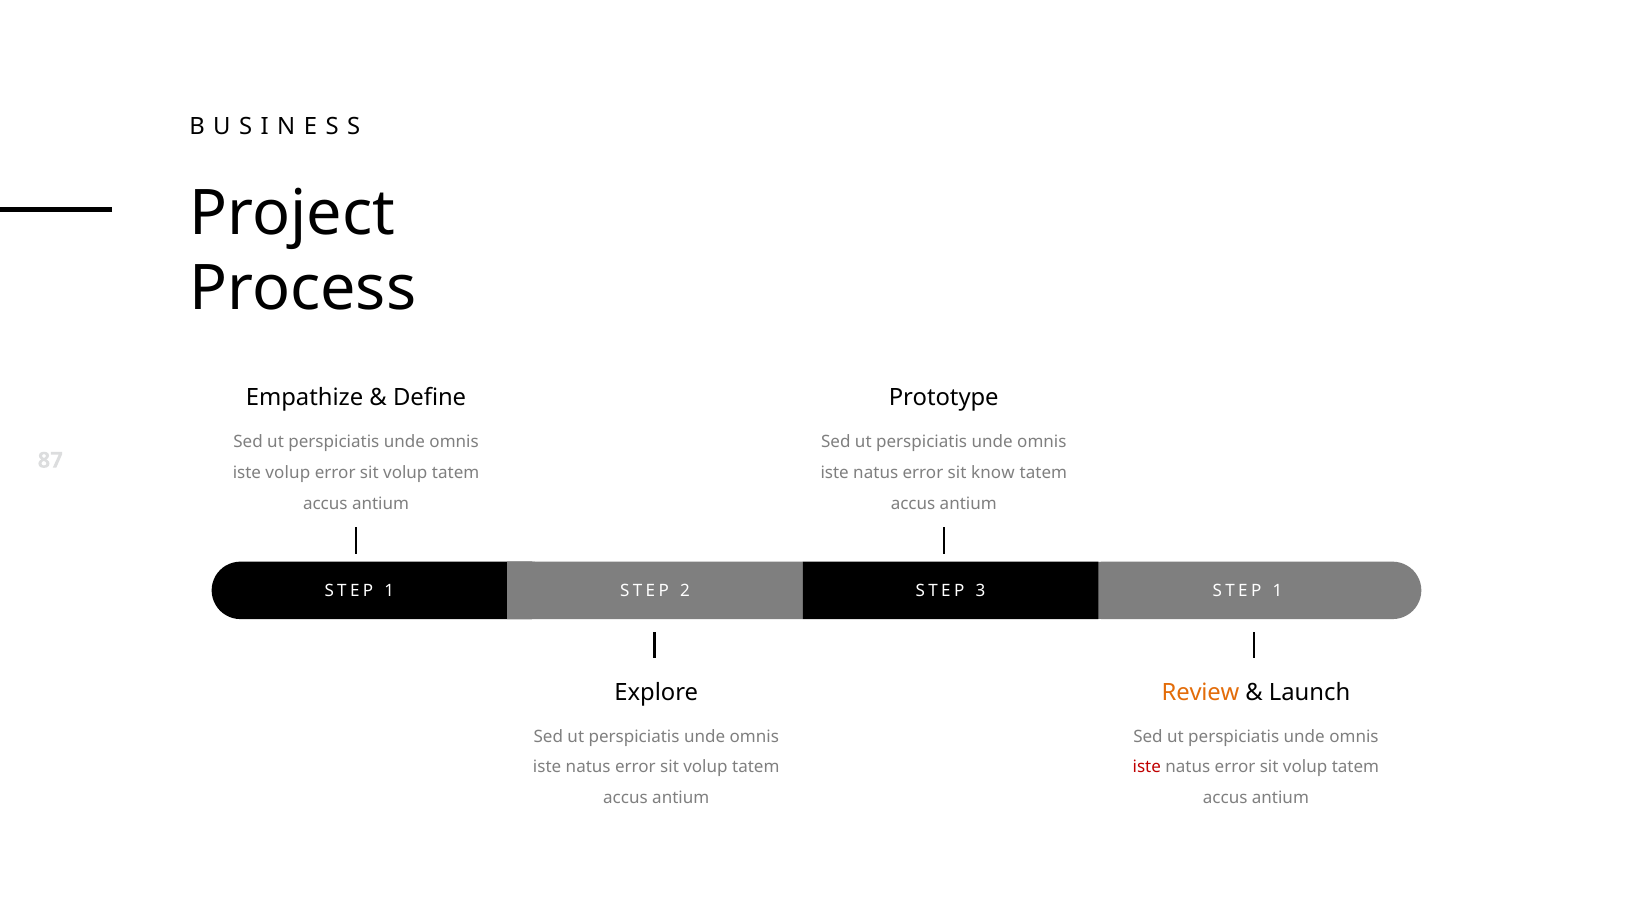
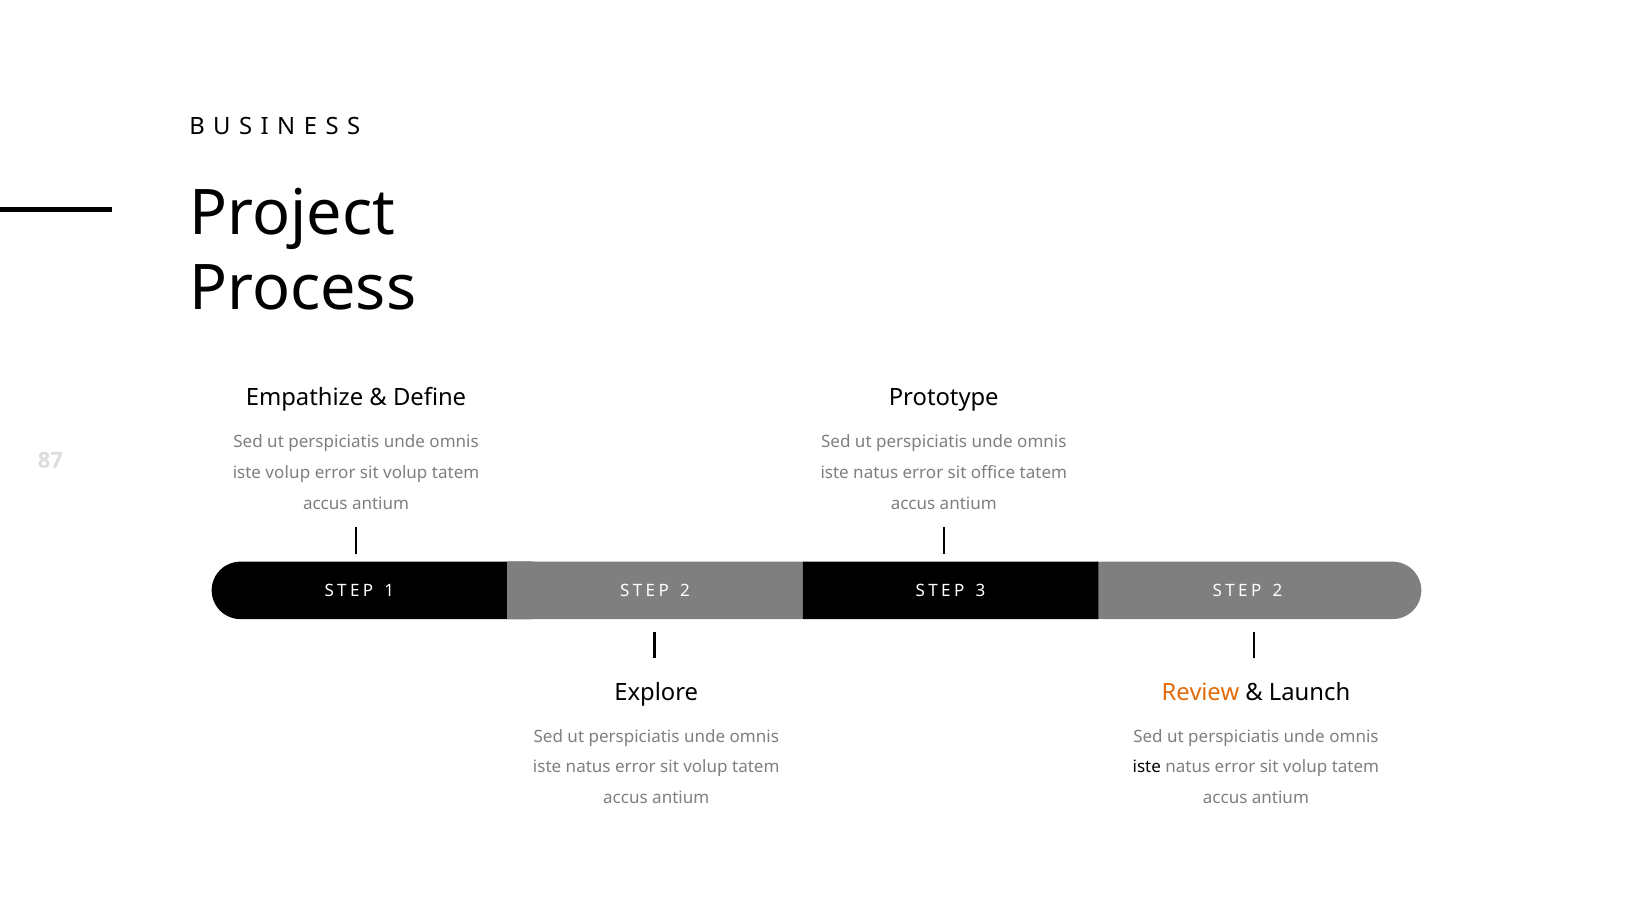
know: know -> office (993, 473)
3 STEP 1: 1 -> 2 (1277, 591)
iste colour: red -> black (1147, 768)
